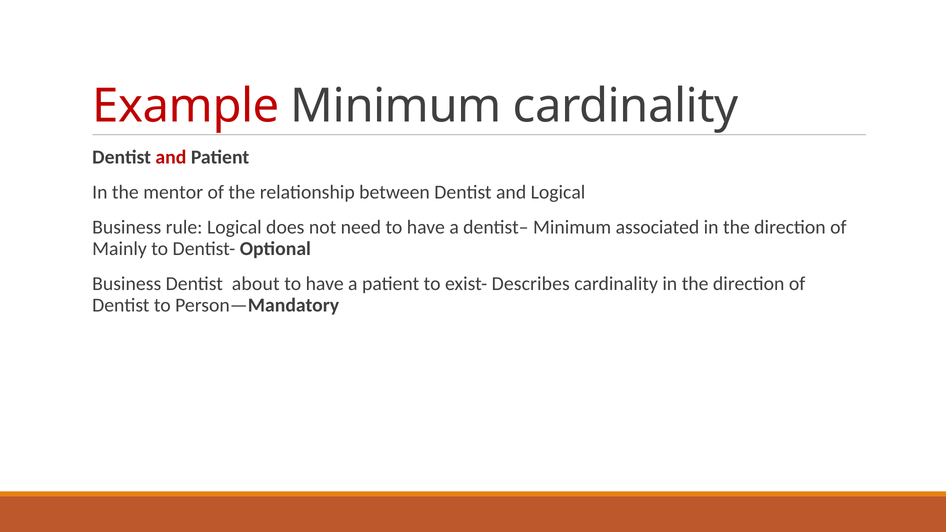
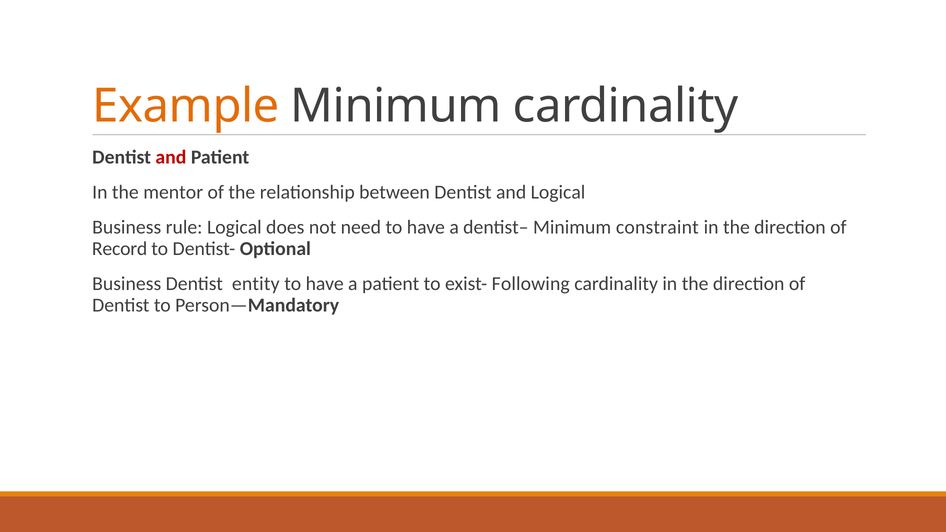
Example colour: red -> orange (186, 106)
associated: associated -> constraint (657, 227)
Mainly: Mainly -> Record (120, 249)
about: about -> entity (256, 284)
Describes: Describes -> Following (531, 284)
